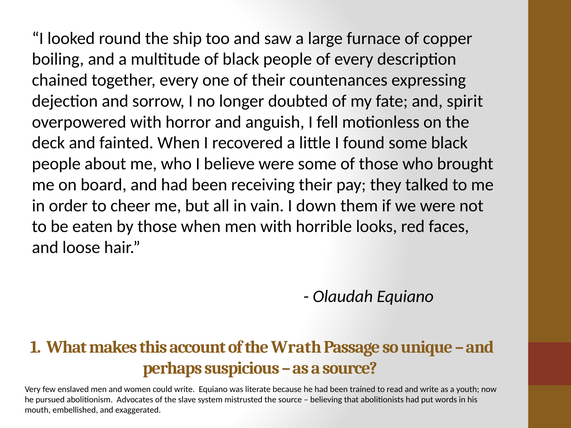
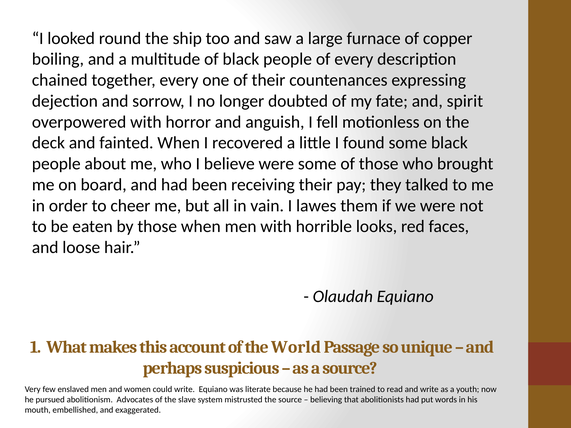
down: down -> lawes (316, 206)
Wrath: Wrath -> World (296, 347)
